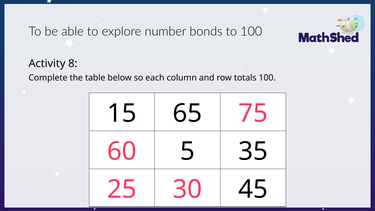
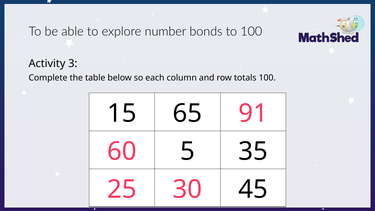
8: 8 -> 3 (73, 63)
75: 75 -> 91 (253, 113)
